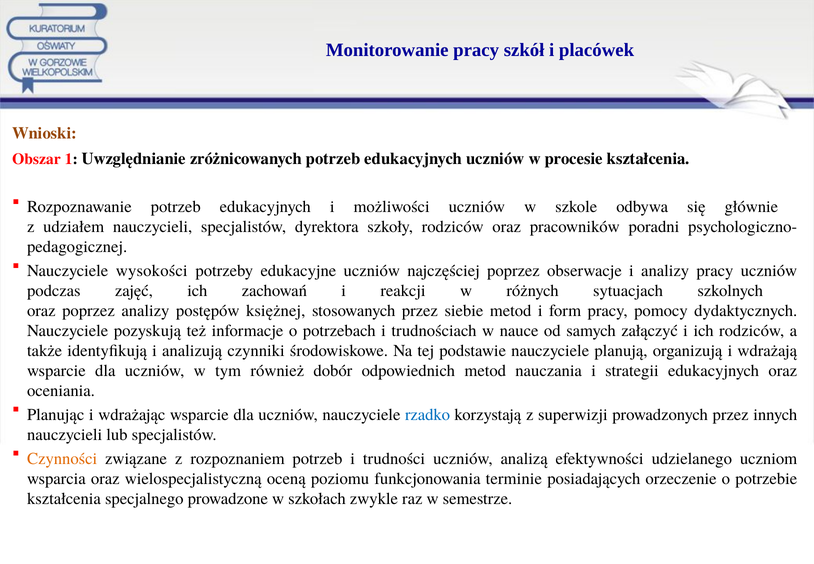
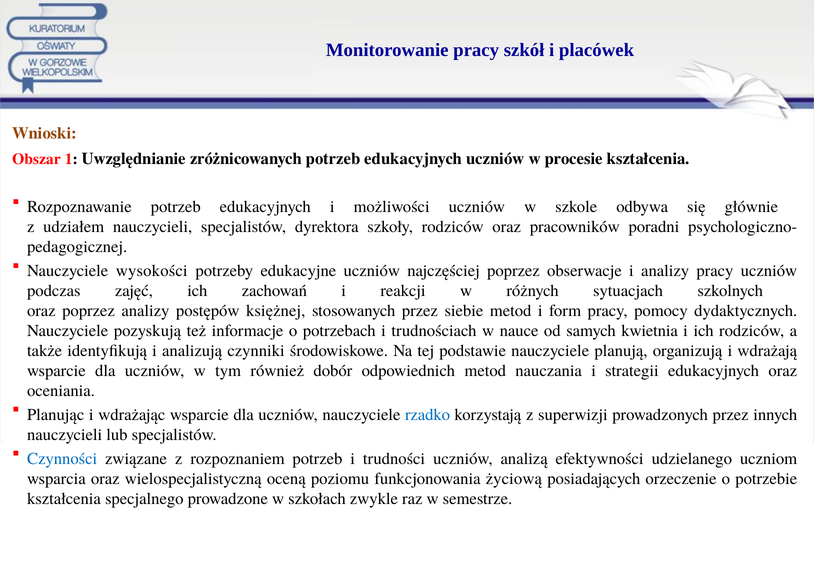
załączyć: załączyć -> kwietnia (650, 331)
Czynności colour: orange -> blue (62, 458)
terminie: terminie -> życiową (514, 478)
